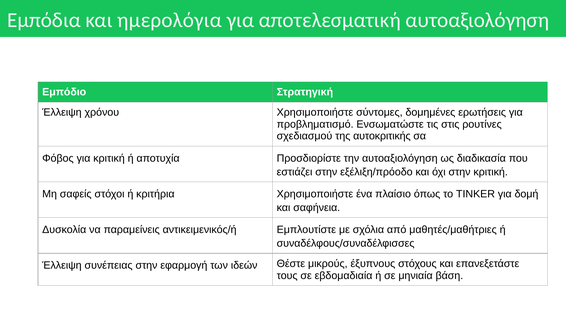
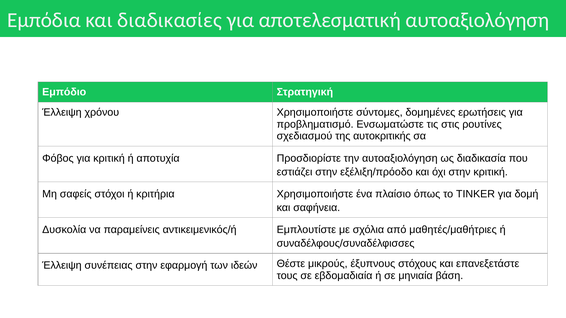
ημερολόγια: ημερολόγια -> διαδικασίες (170, 20)
